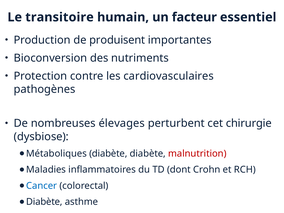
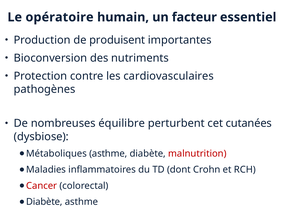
transitoire: transitoire -> opératoire (60, 17)
élevages: élevages -> équilibre (122, 123)
chirurgie: chirurgie -> cutanées (249, 123)
Métaboliques diabète: diabète -> asthme (108, 154)
Cancer colour: blue -> red (42, 186)
